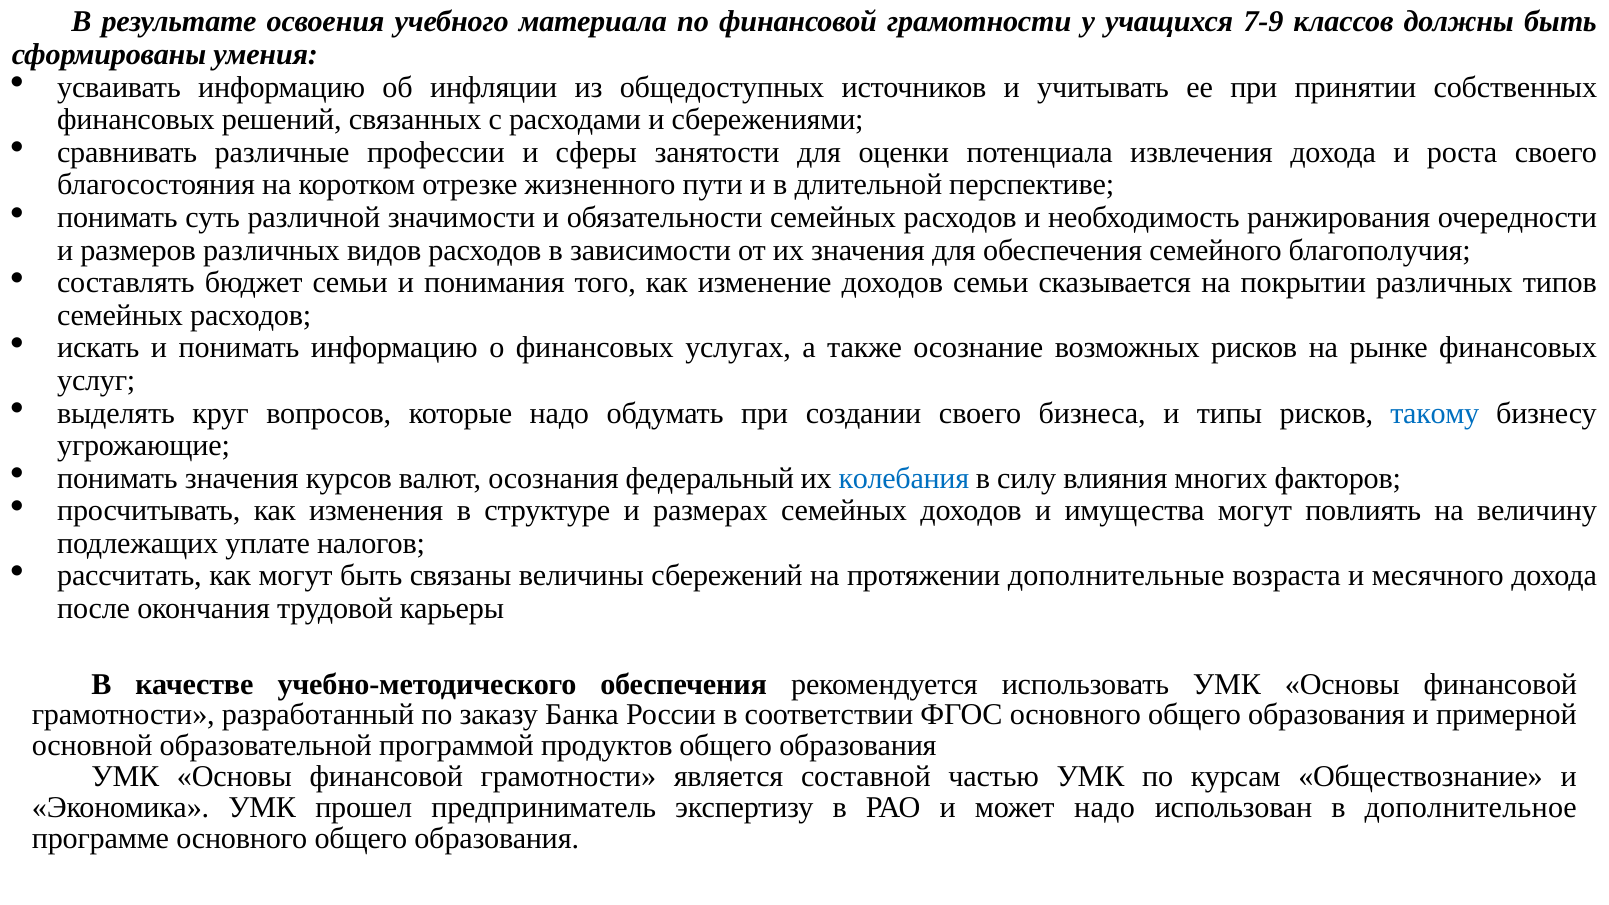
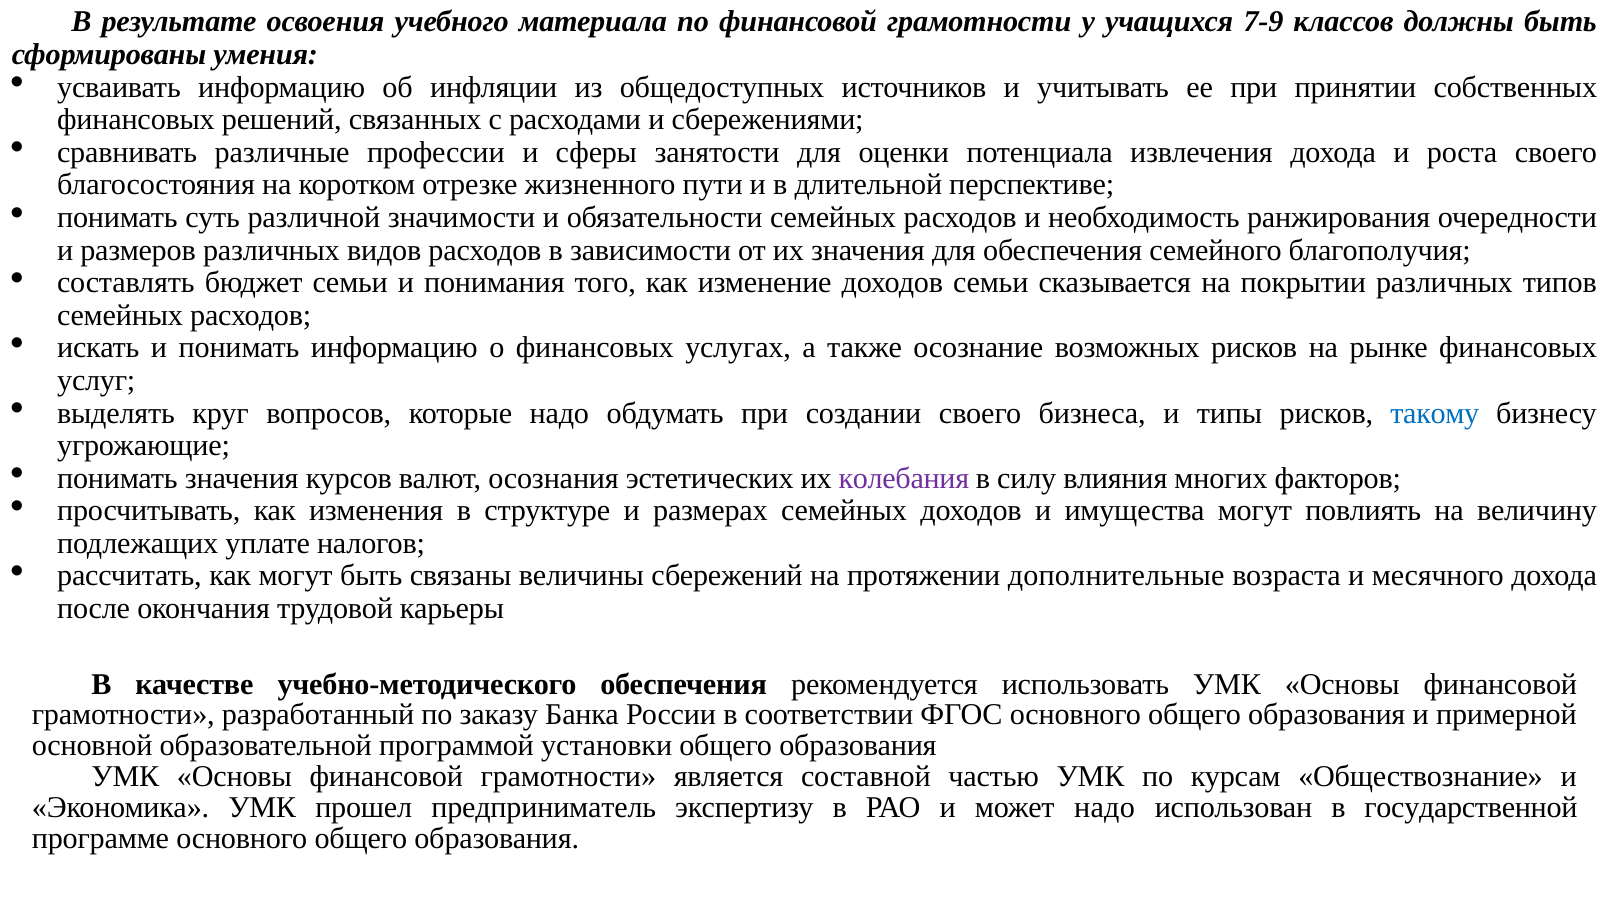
федеральный: федеральный -> эстетических (710, 478)
колебания colour: blue -> purple (904, 478)
продуктов: продуктов -> установки (607, 746)
дополнительное: дополнительное -> государственной (1471, 807)
